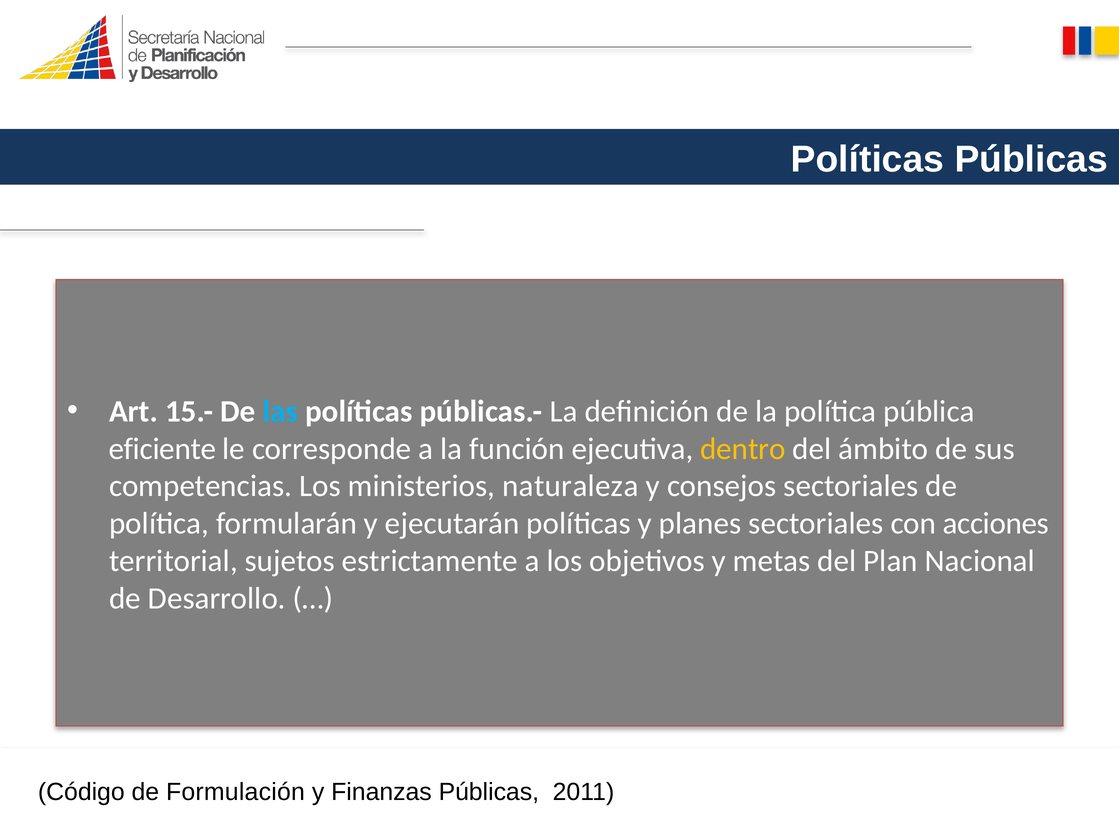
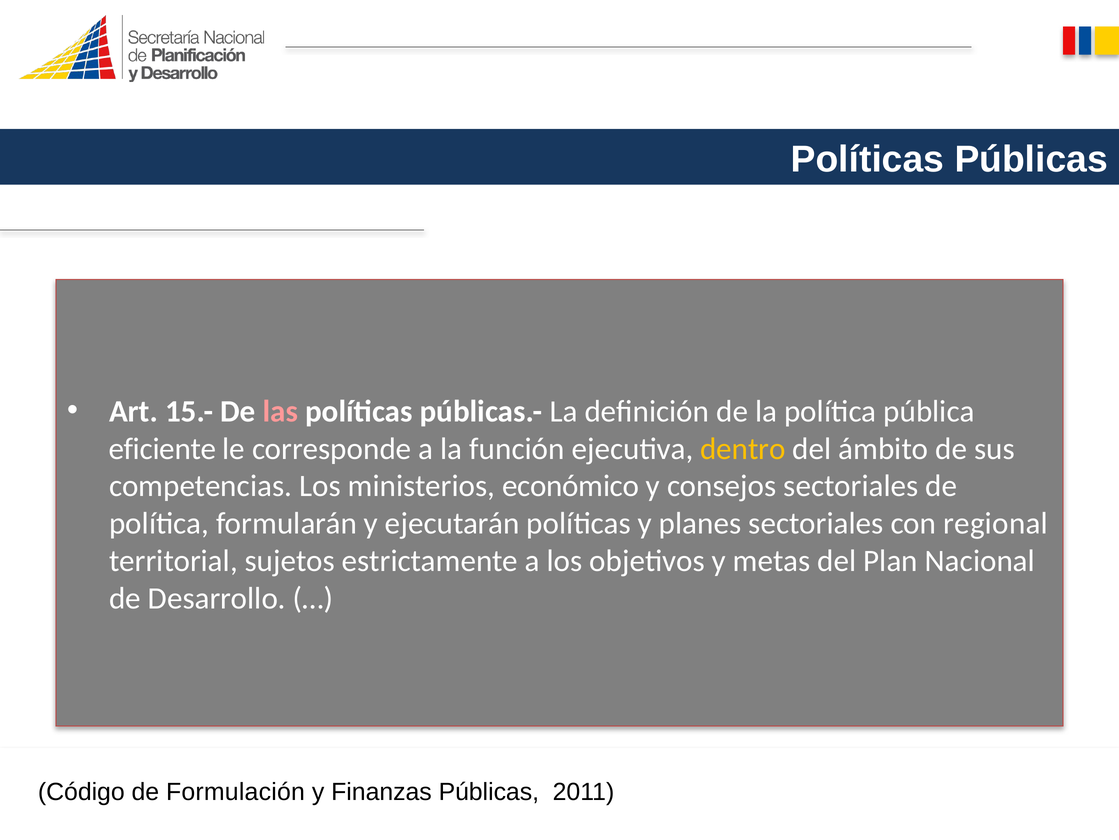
las colour: light blue -> pink (280, 411)
naturaleza: naturaleza -> económico (571, 486)
acciones: acciones -> regional (996, 523)
